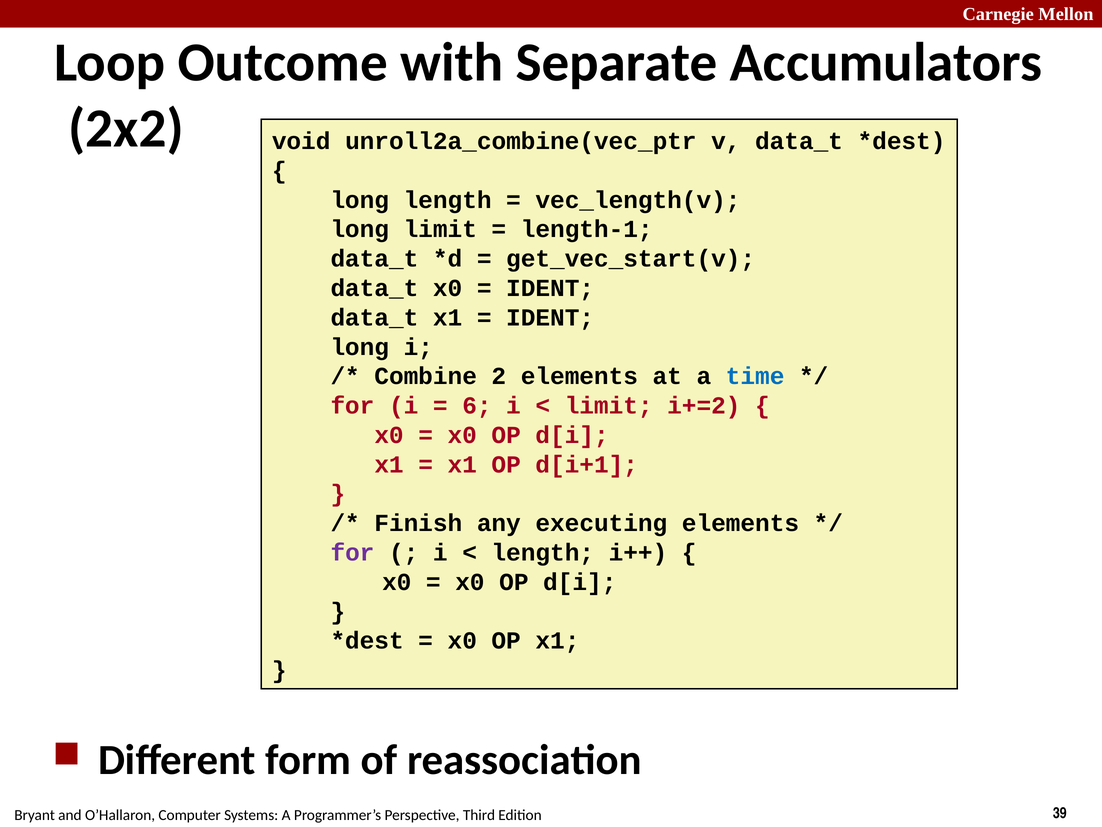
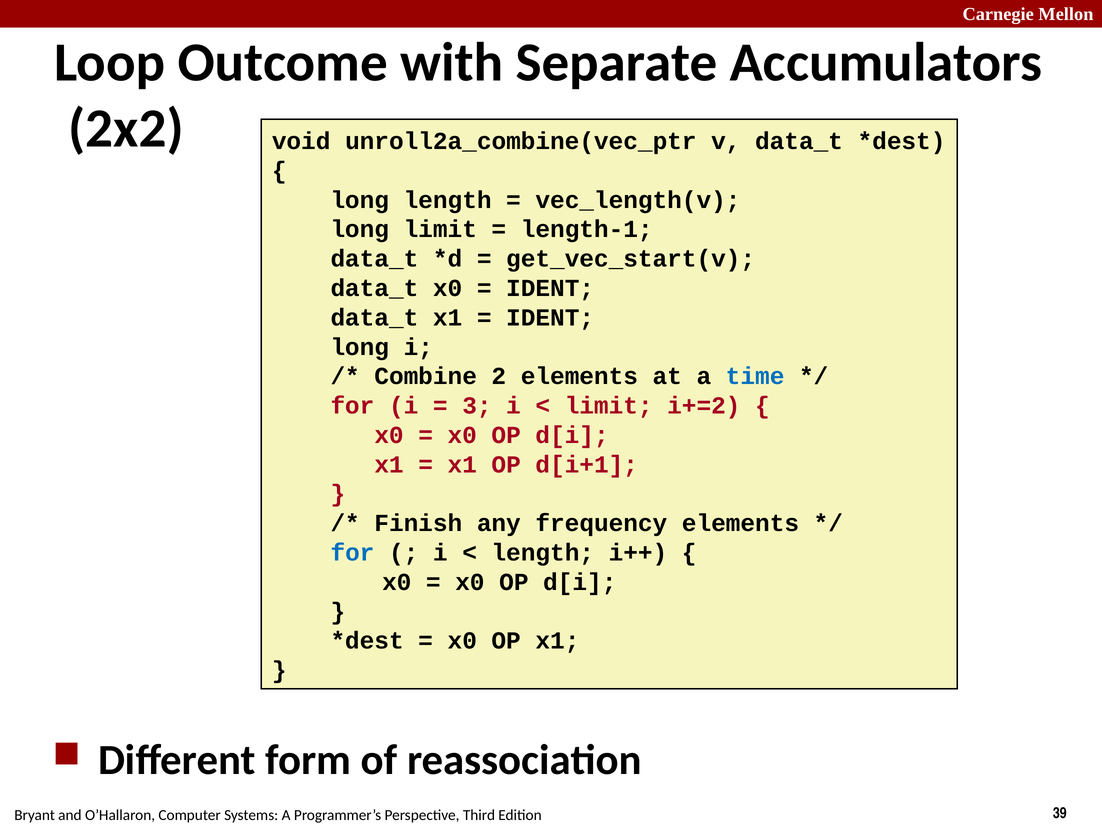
6: 6 -> 3 (477, 405)
executing: executing -> frequency (601, 523)
for colour: purple -> blue (352, 552)
